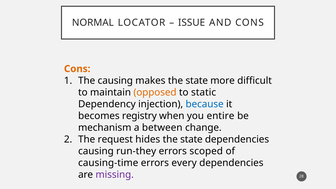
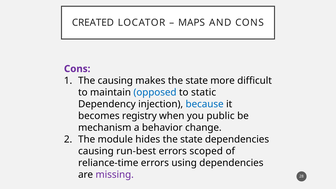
NORMAL: NORMAL -> CREATED (93, 23)
ISSUE: ISSUE -> MAPS (192, 23)
Cons colour: orange -> purple (77, 69)
opposed colour: orange -> blue (155, 92)
entire: entire -> public (221, 116)
between: between -> behavior (162, 128)
request: request -> module (115, 139)
run-they: run-they -> run-best (136, 151)
causing-time: causing-time -> reliance-time (108, 163)
every: every -> using (184, 163)
